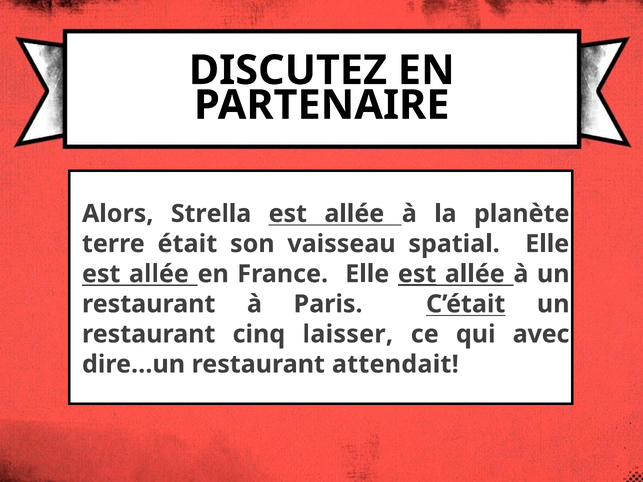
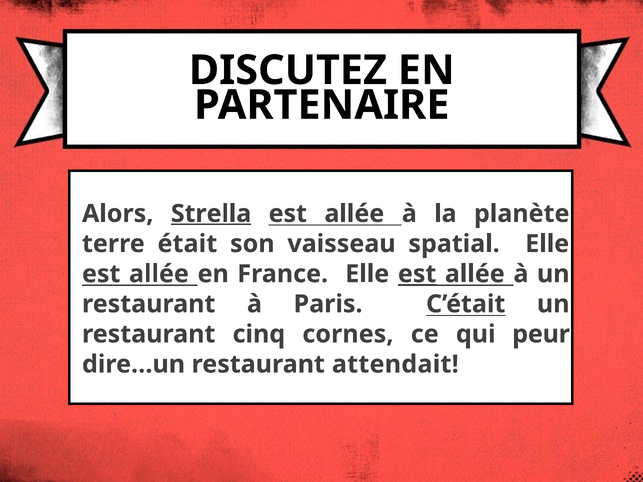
Strella underline: none -> present (211, 214)
laisser: laisser -> cornes (348, 334)
avec: avec -> peur (541, 334)
